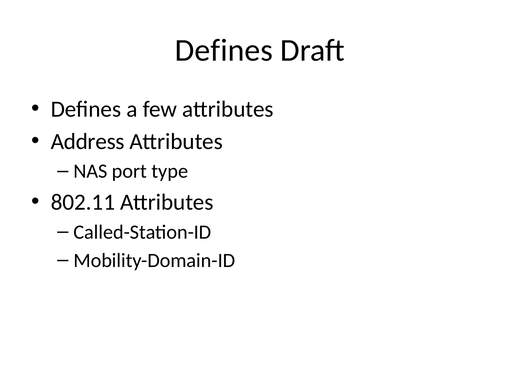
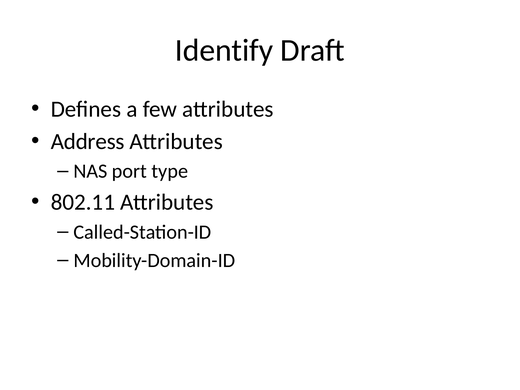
Defines: Defines -> Identify (224, 50)
